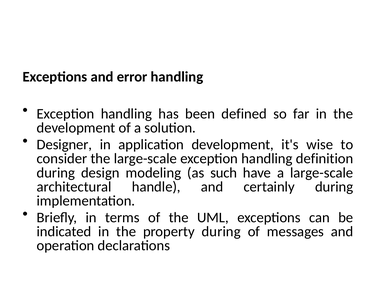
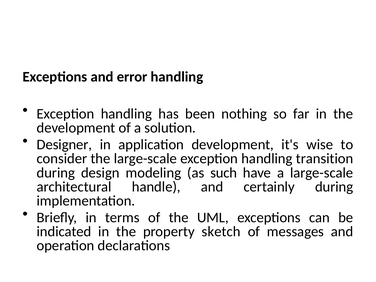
defined: defined -> nothing (244, 114)
definition: definition -> transition (325, 159)
property during: during -> sketch (221, 232)
